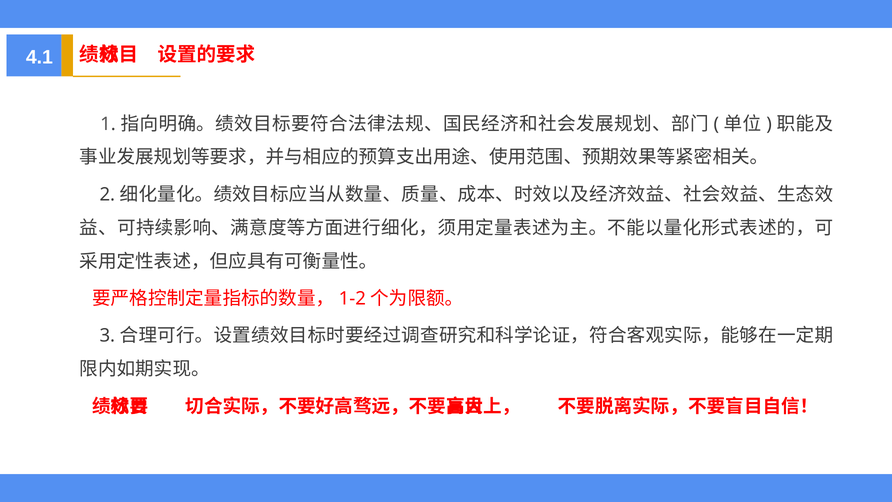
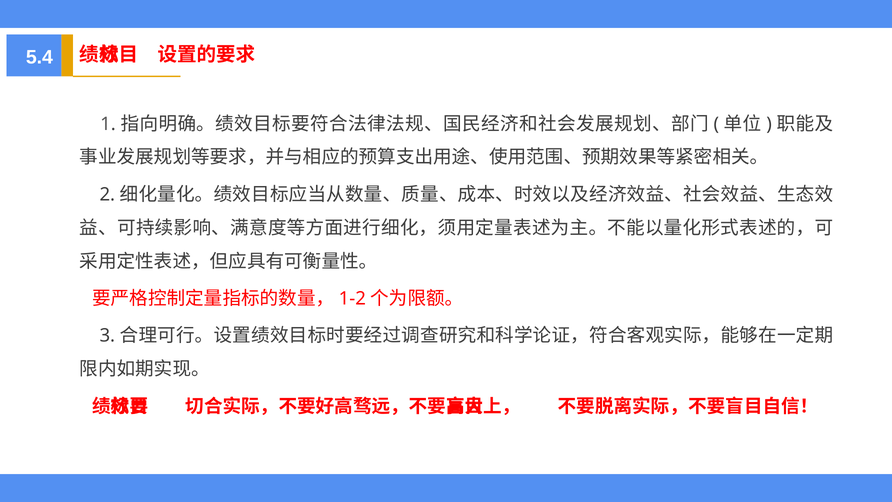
4.1: 4.1 -> 5.4 (39, 57)
